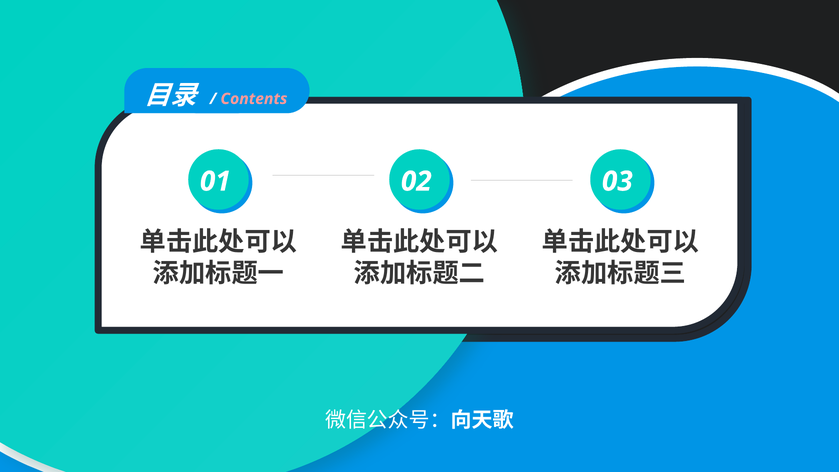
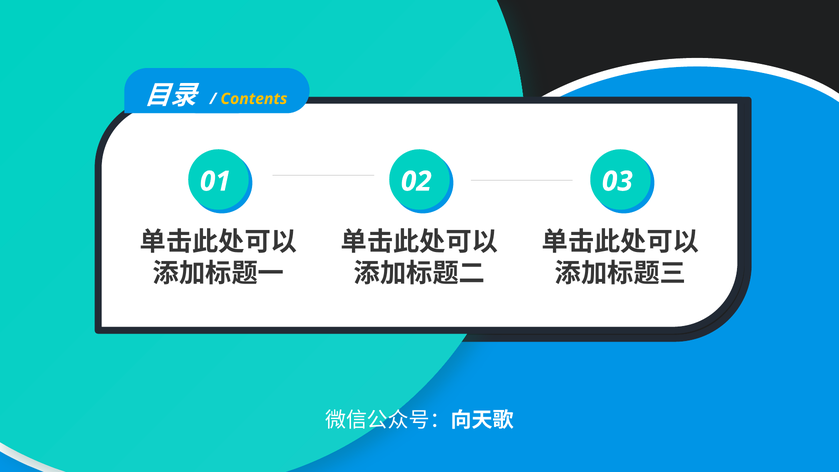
Contents colour: pink -> yellow (254, 99)
